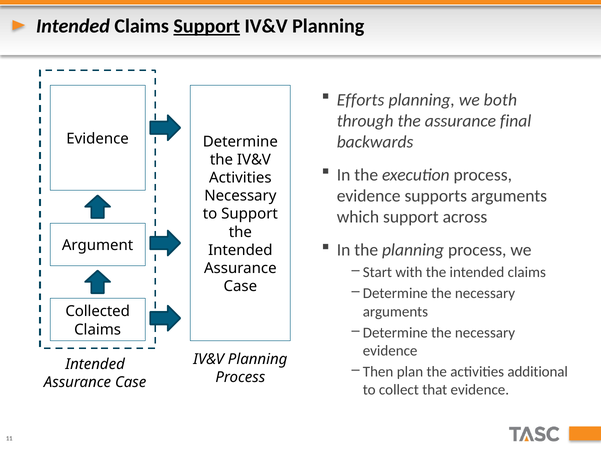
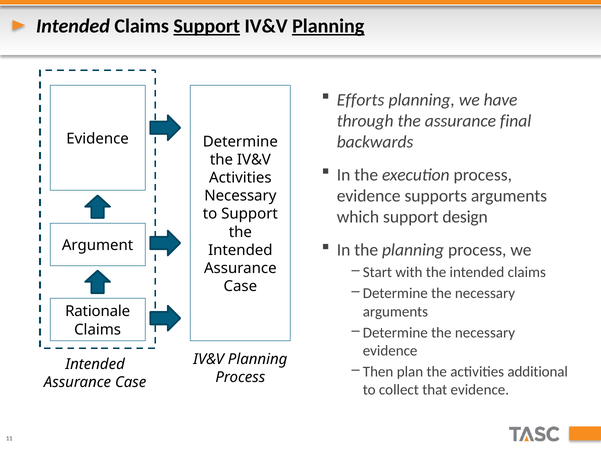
Planning underline: none -> present (328, 26)
both: both -> have (501, 100)
across: across -> design (465, 217)
Collected: Collected -> Rationale (98, 311)
